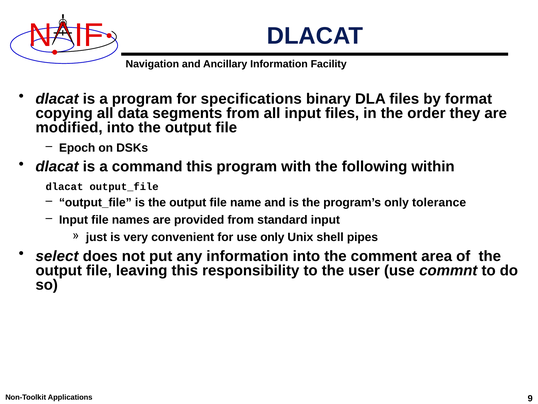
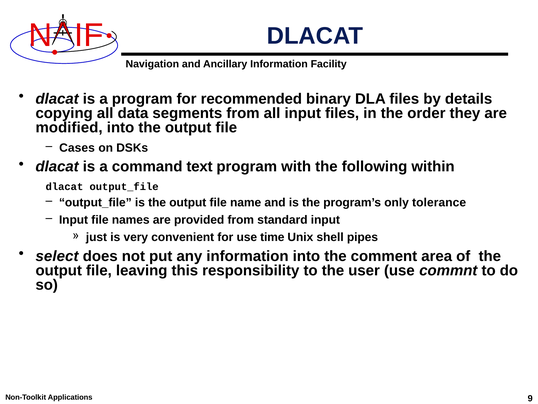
specifications: specifications -> recommended (251, 99)
format: format -> details (469, 99)
Epoch: Epoch -> Cases (77, 148)
command this: this -> text (200, 167)
use only: only -> time (272, 237)
